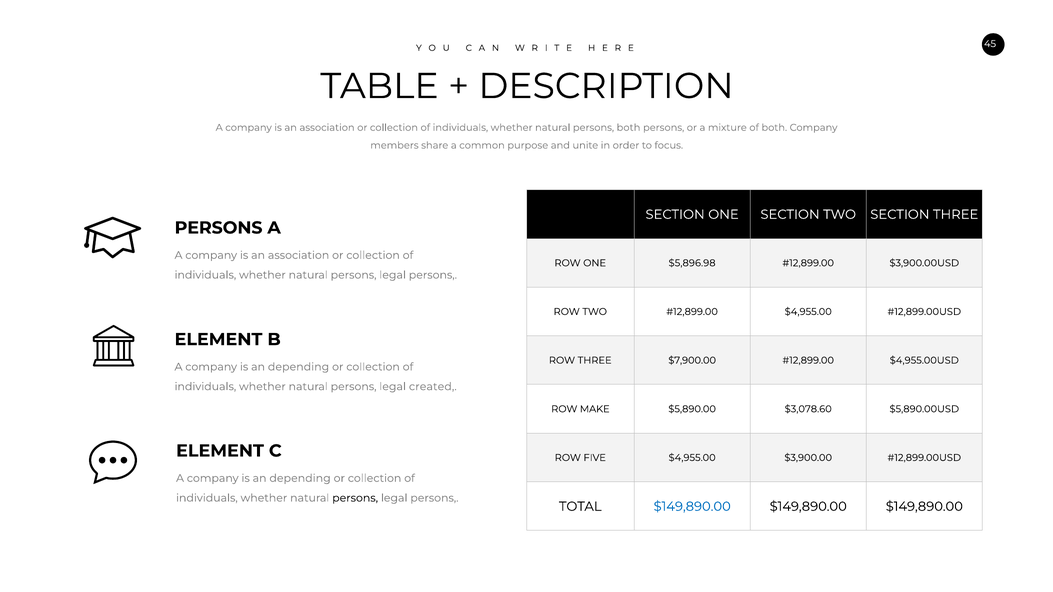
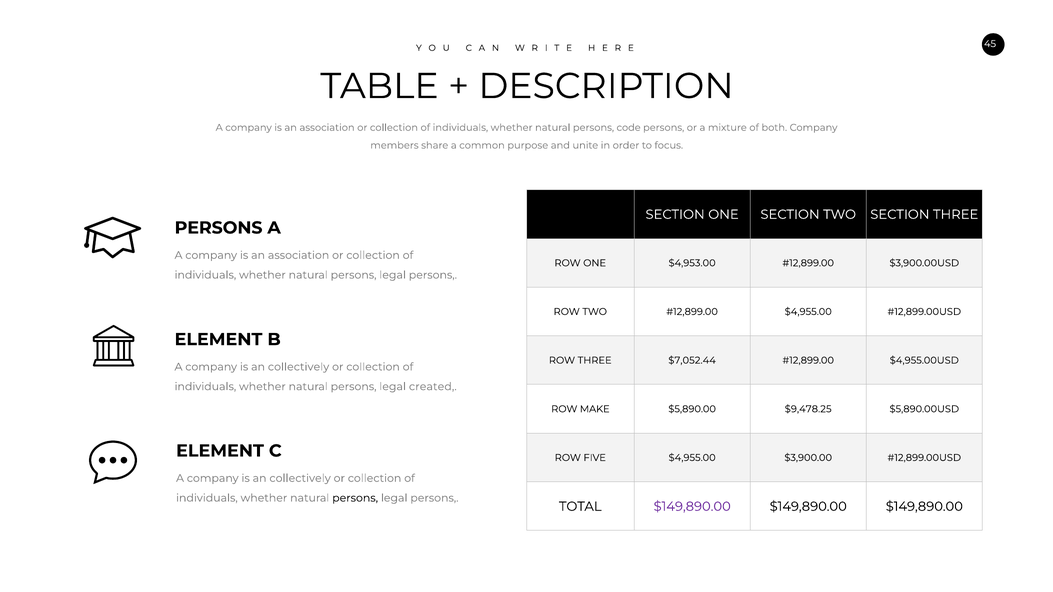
persons both: both -> code (629, 128)
$5,896.98: $5,896.98 -> $4,953.00 (692, 263)
$7,900.00: $7,900.00 -> $7,052.44 (692, 361)
depending: depending -> collectively (299, 367)
$3,078.60: $3,078.60 -> $9,478.25 (808, 409)
depending: depending -> collectively (300, 479)
$149,890.00 colour: blue -> purple (692, 507)
